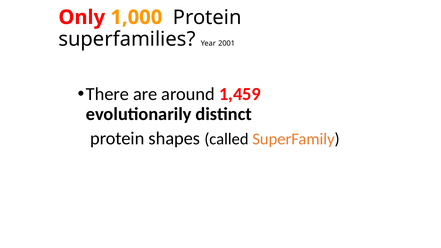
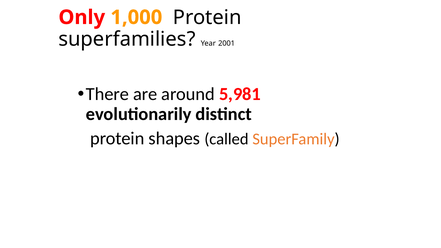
1,459: 1,459 -> 5,981 (240, 94)
